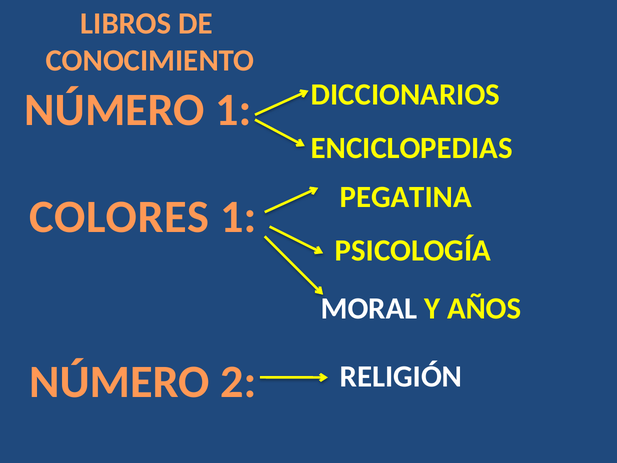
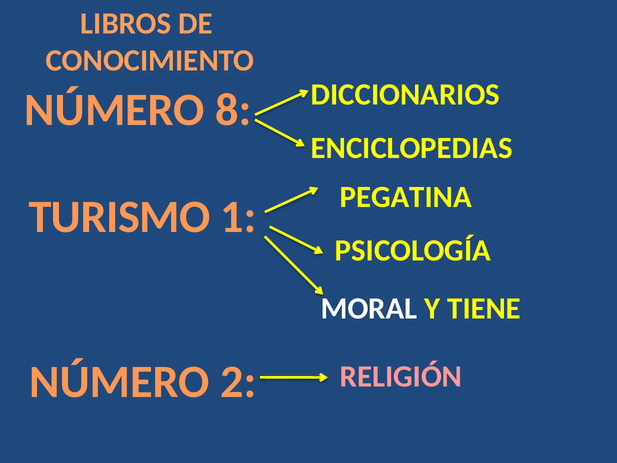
NÚMERO 1: 1 -> 8 (233, 110)
COLORES: COLORES -> TURISMO (120, 217)
AÑOS: AÑOS -> TIENE (484, 308)
RELIGIÓN colour: white -> pink (401, 377)
